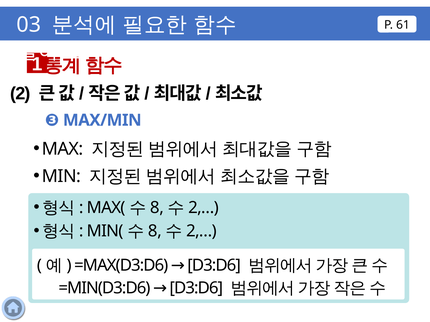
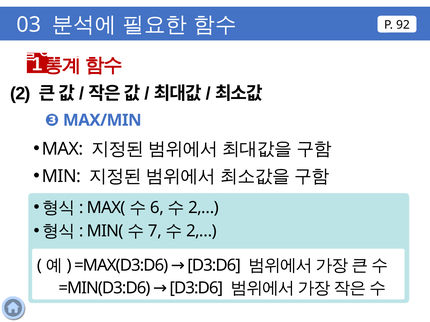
61: 61 -> 92 (403, 25)
8: 8 -> 6 (157, 208)
8: 8 -> 7 (155, 231)
